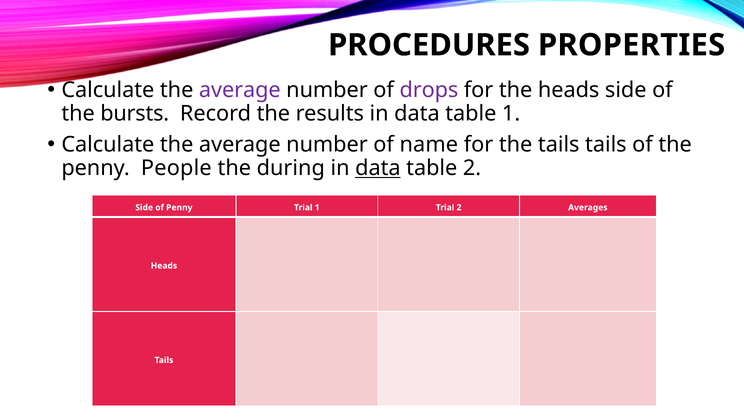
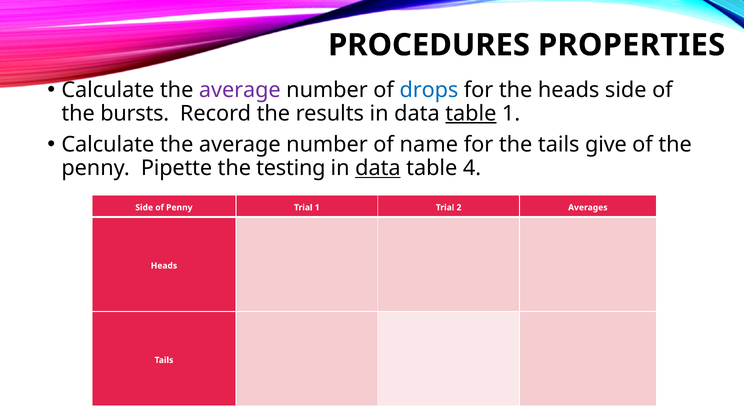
drops colour: purple -> blue (429, 90)
table underline: none -> present (471, 113)
tails tails: tails -> give (606, 144)
People: People -> Pipette (177, 168)
during: during -> testing (291, 168)
table 2: 2 -> 4 (472, 168)
